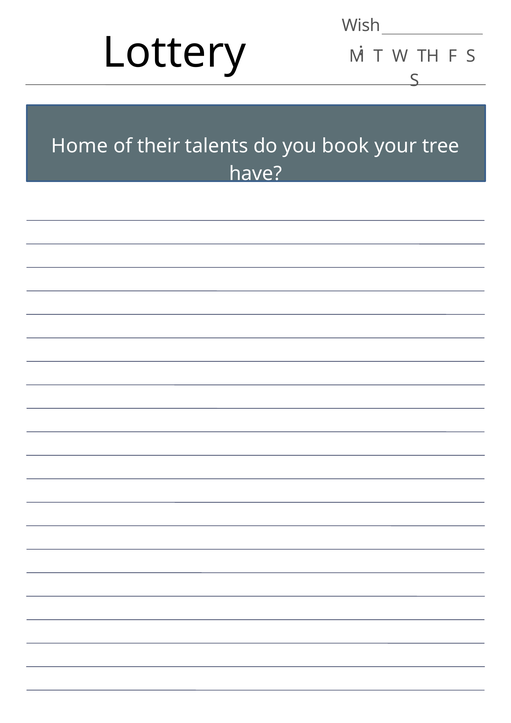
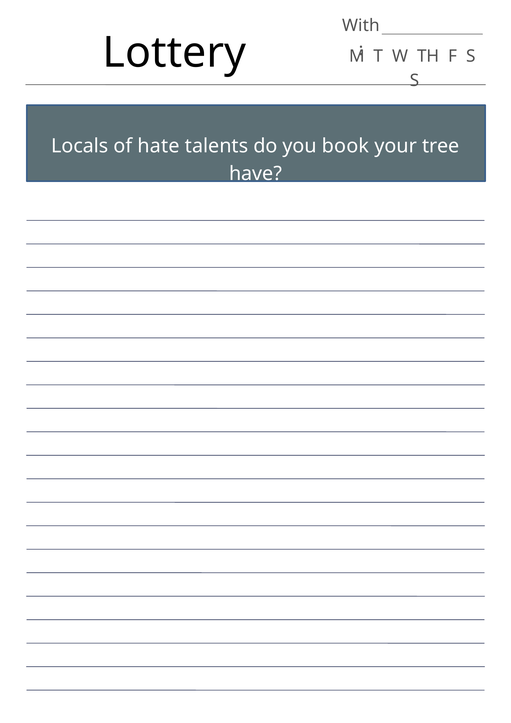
Wish: Wish -> With (361, 25)
Home: Home -> Locals (80, 146)
their: their -> hate (159, 146)
